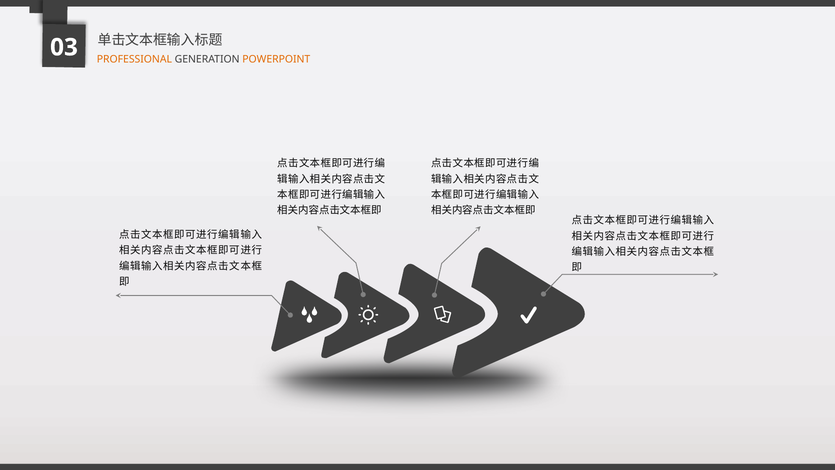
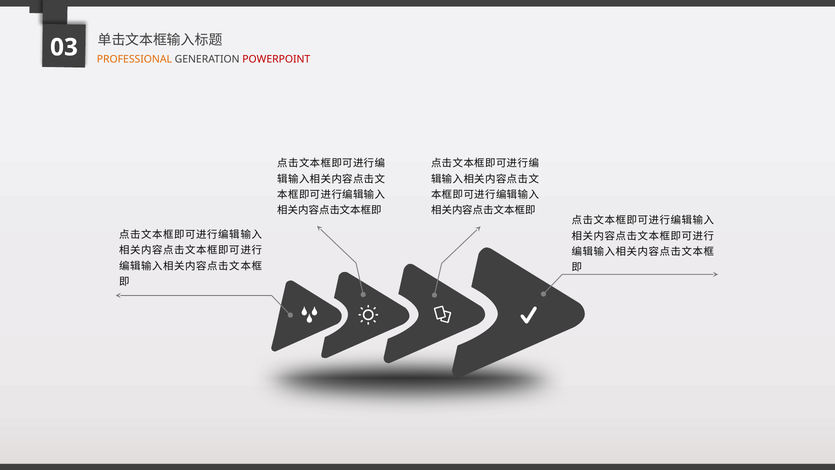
POWERPOINT colour: orange -> red (276, 59)
